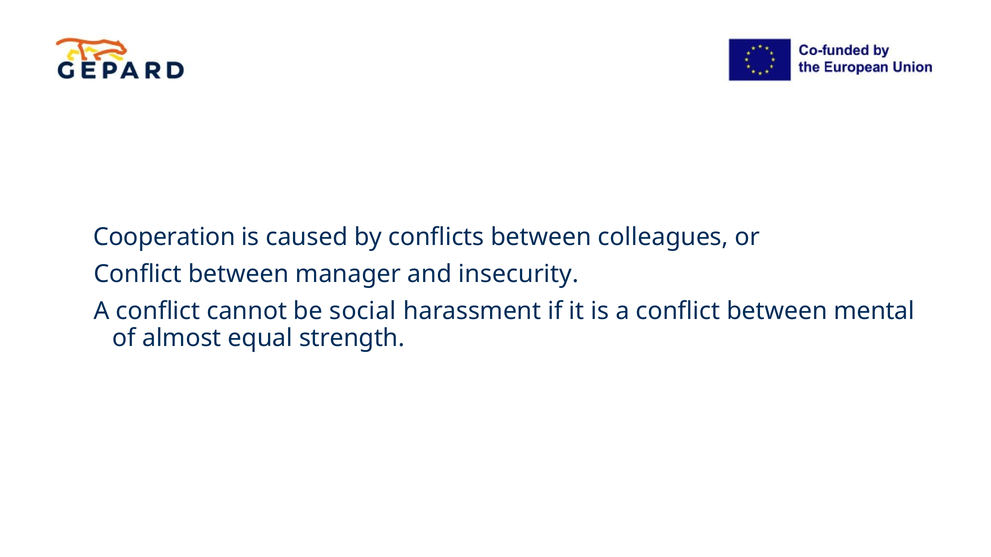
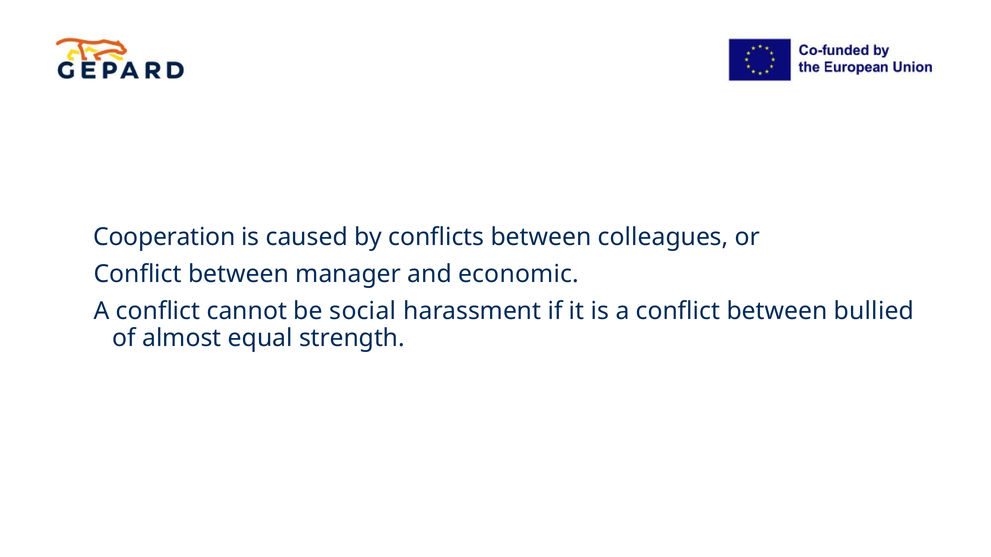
insecurity: insecurity -> economic (519, 274)
mental: mental -> bullied (874, 311)
